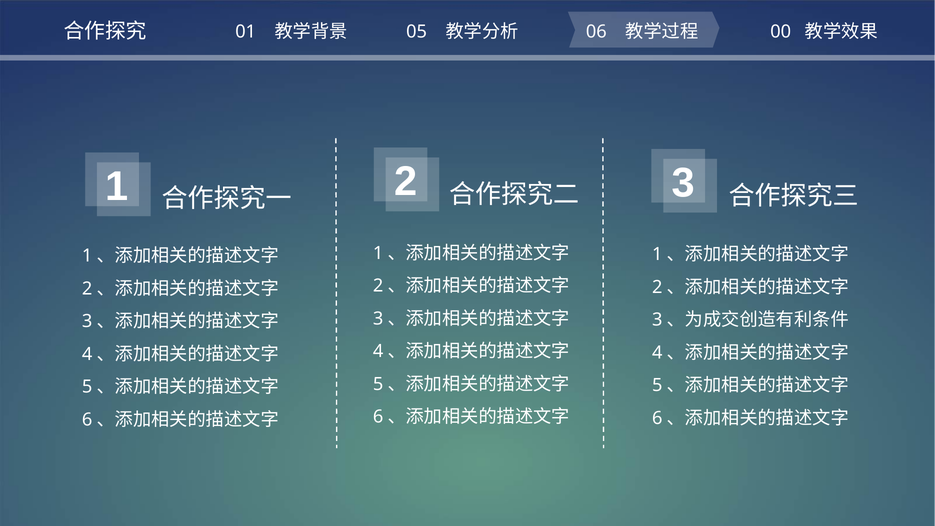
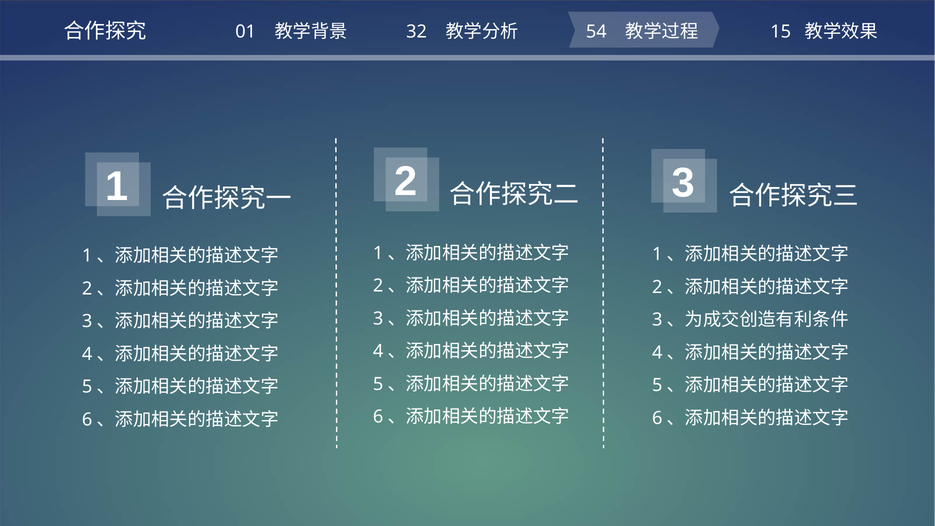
05: 05 -> 32 (417, 32)
06: 06 -> 54 (596, 32)
00: 00 -> 15 (781, 32)
